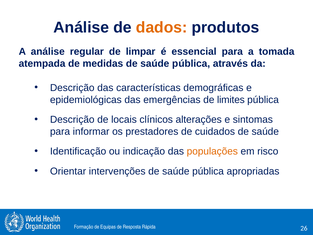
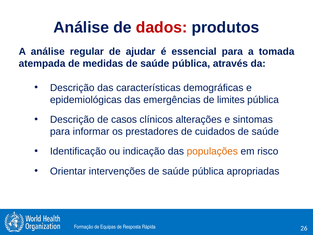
dados colour: orange -> red (162, 27)
limpar: limpar -> ajudar (141, 52)
locais: locais -> casos (124, 119)
